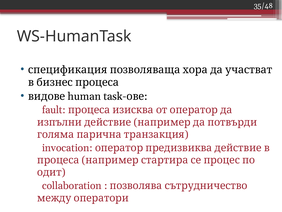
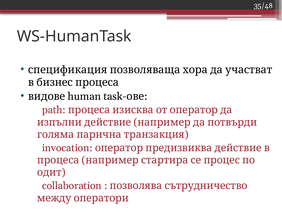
fault: fault -> path (54, 110)
